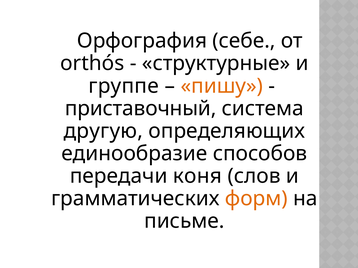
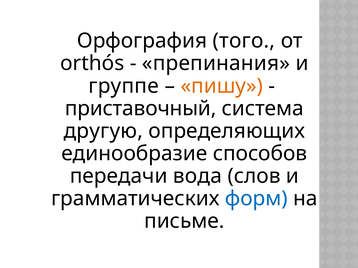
себе: себе -> того (244, 41)
структурные: структурные -> препинания (216, 63)
коня: коня -> вода (197, 176)
форм colour: orange -> blue (256, 199)
